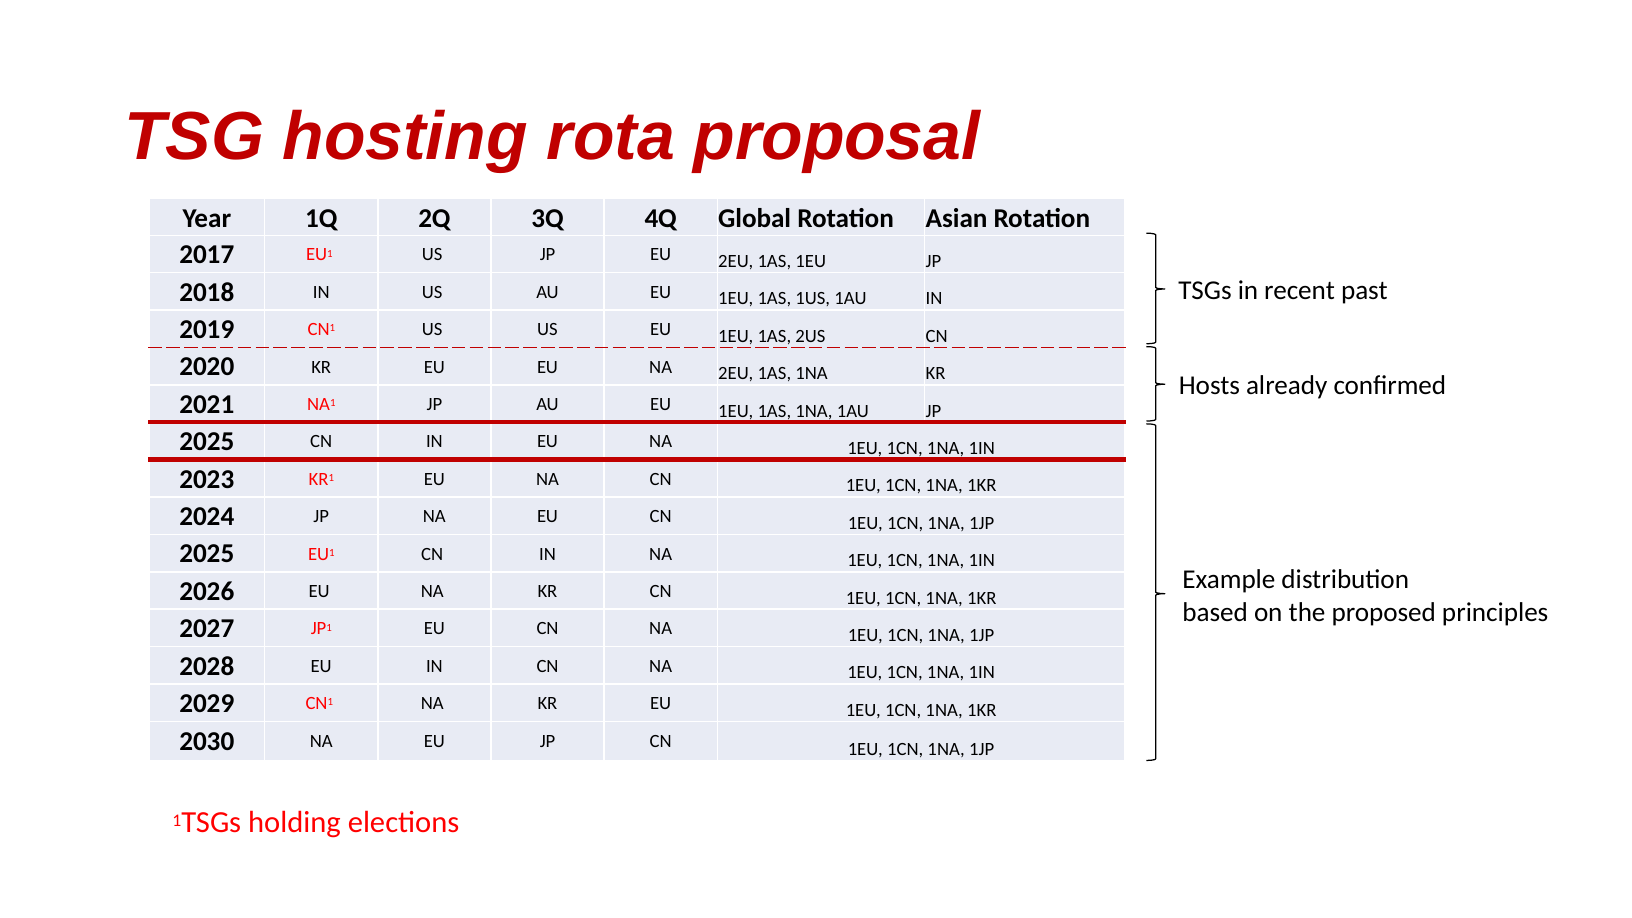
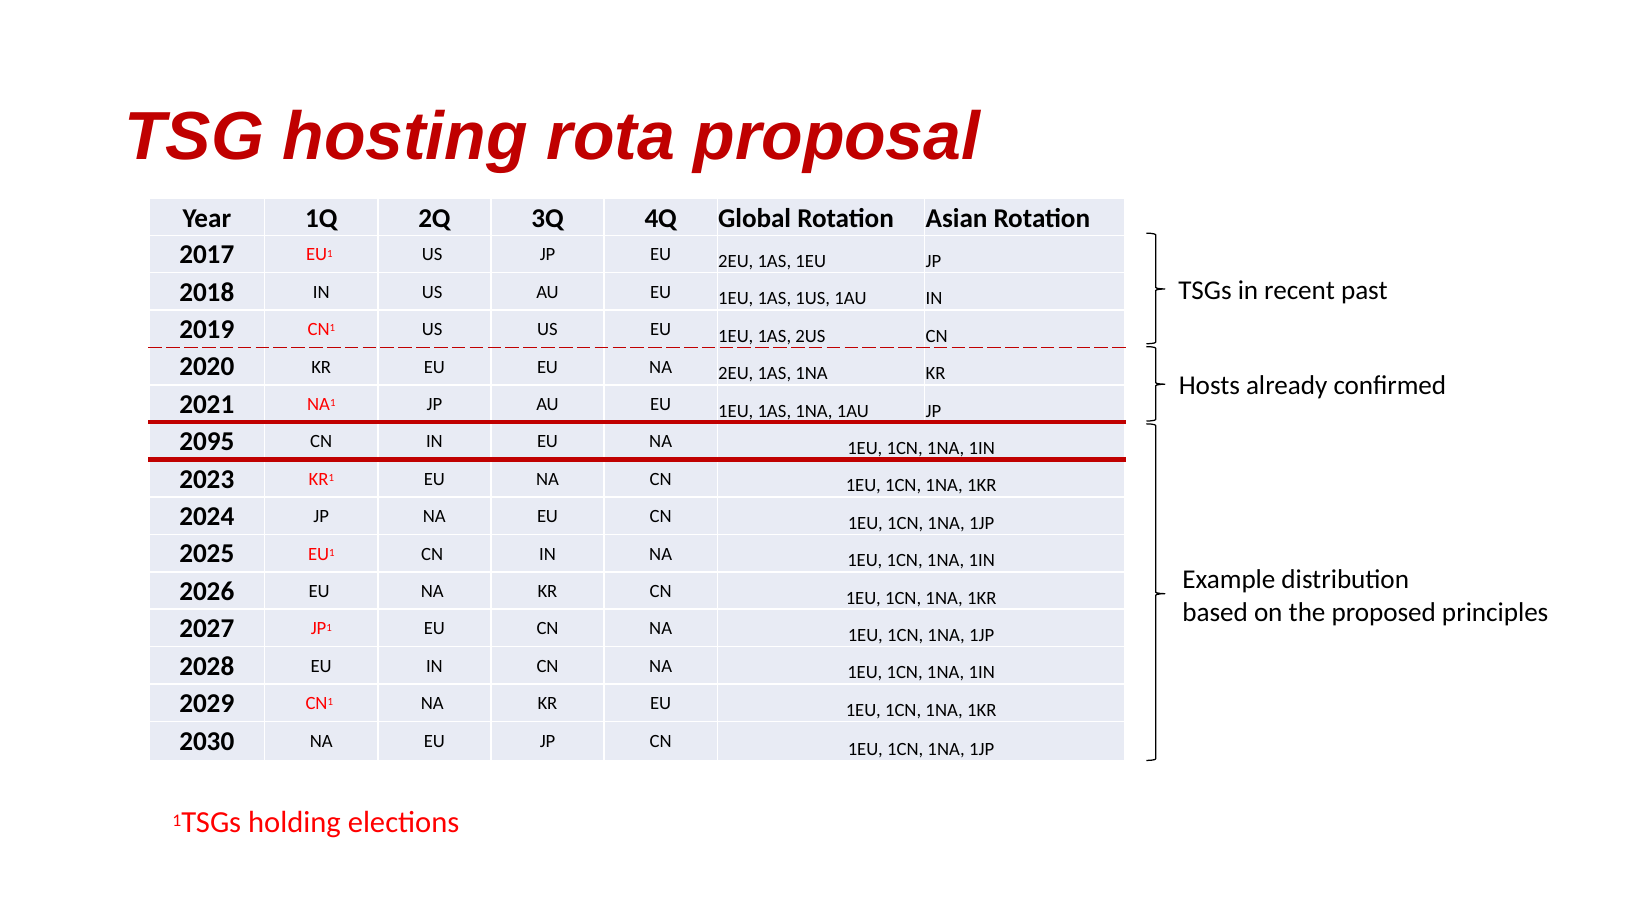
2025: 2025 -> 2095 (207, 442)
